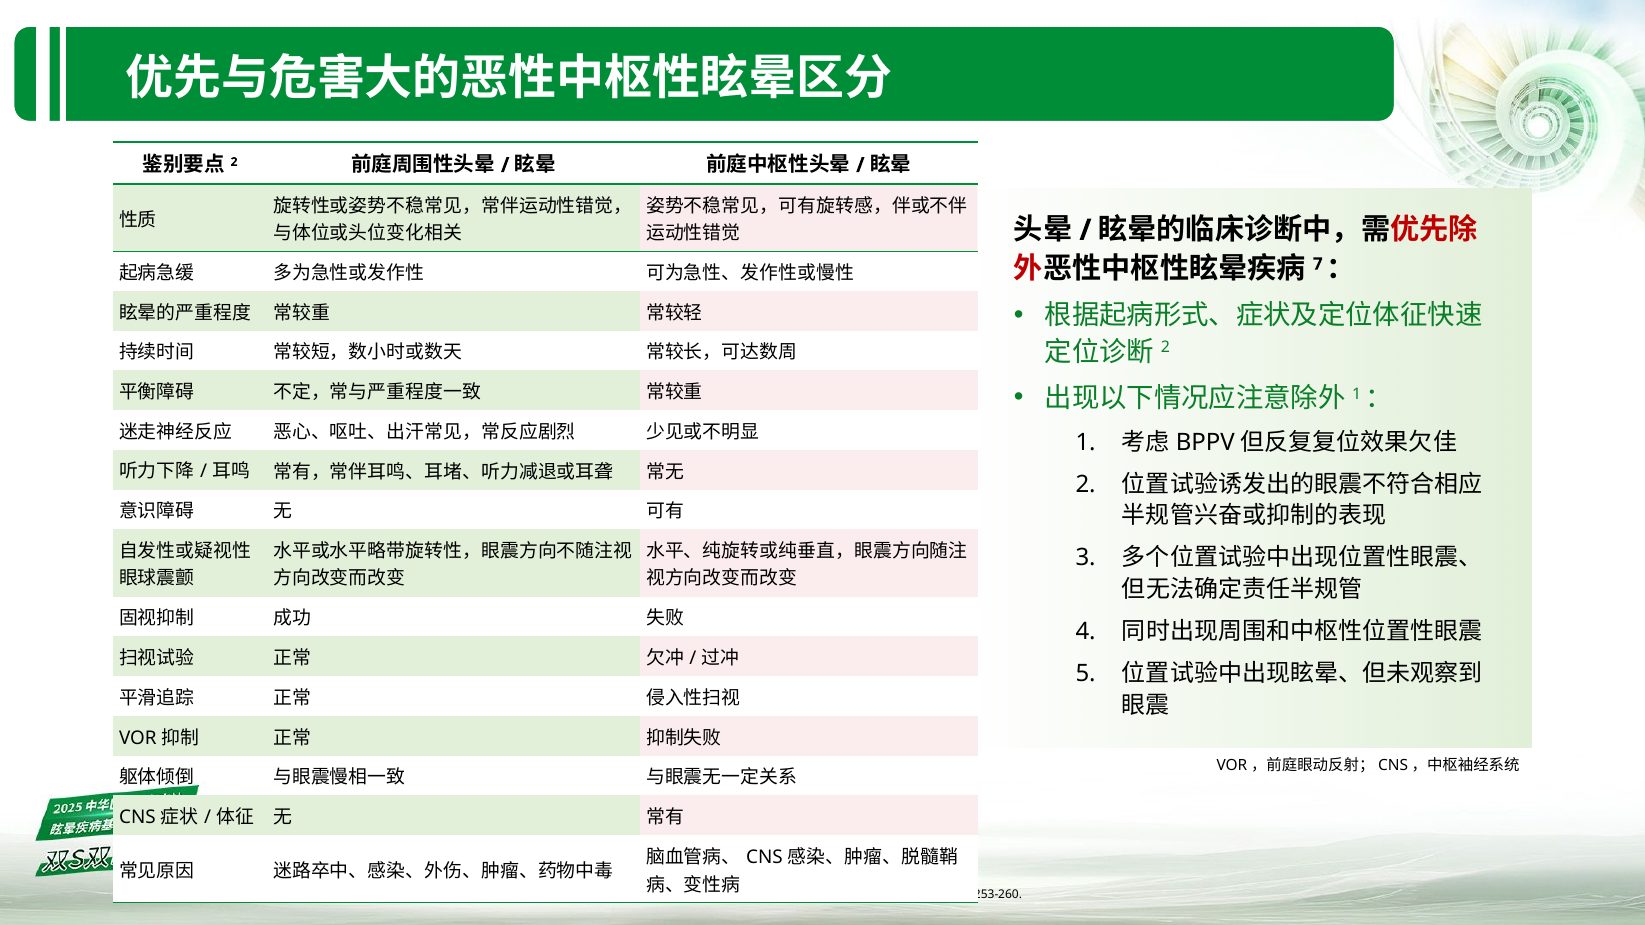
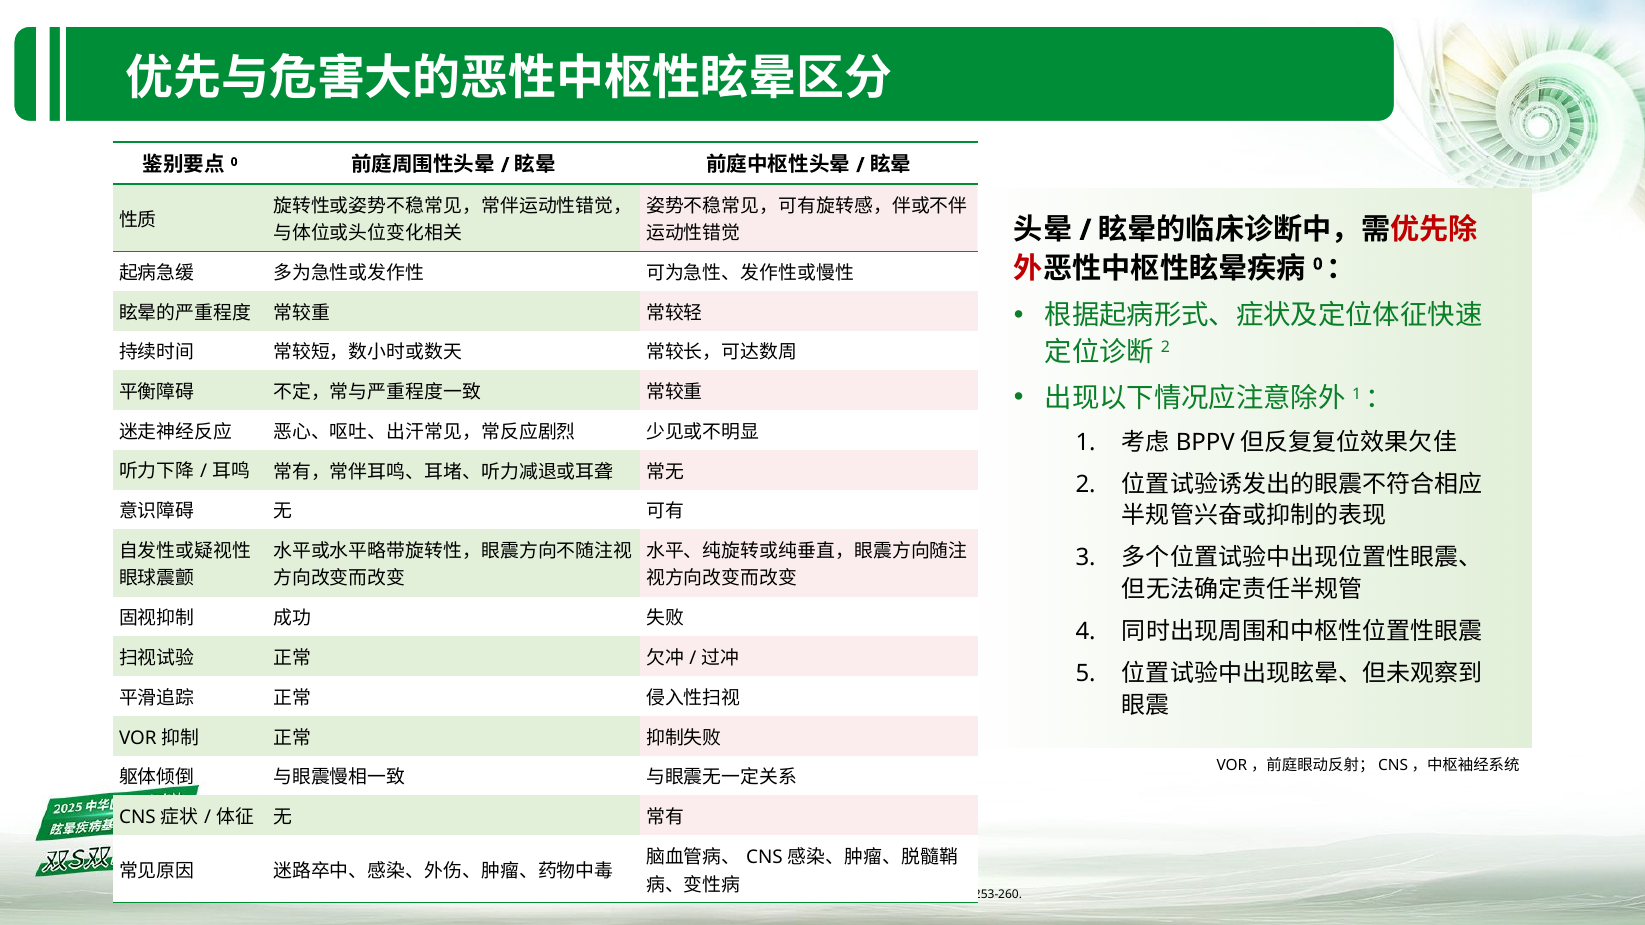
2: 2 -> 0 (234, 162)
7: 7 -> 0 (1318, 264)
